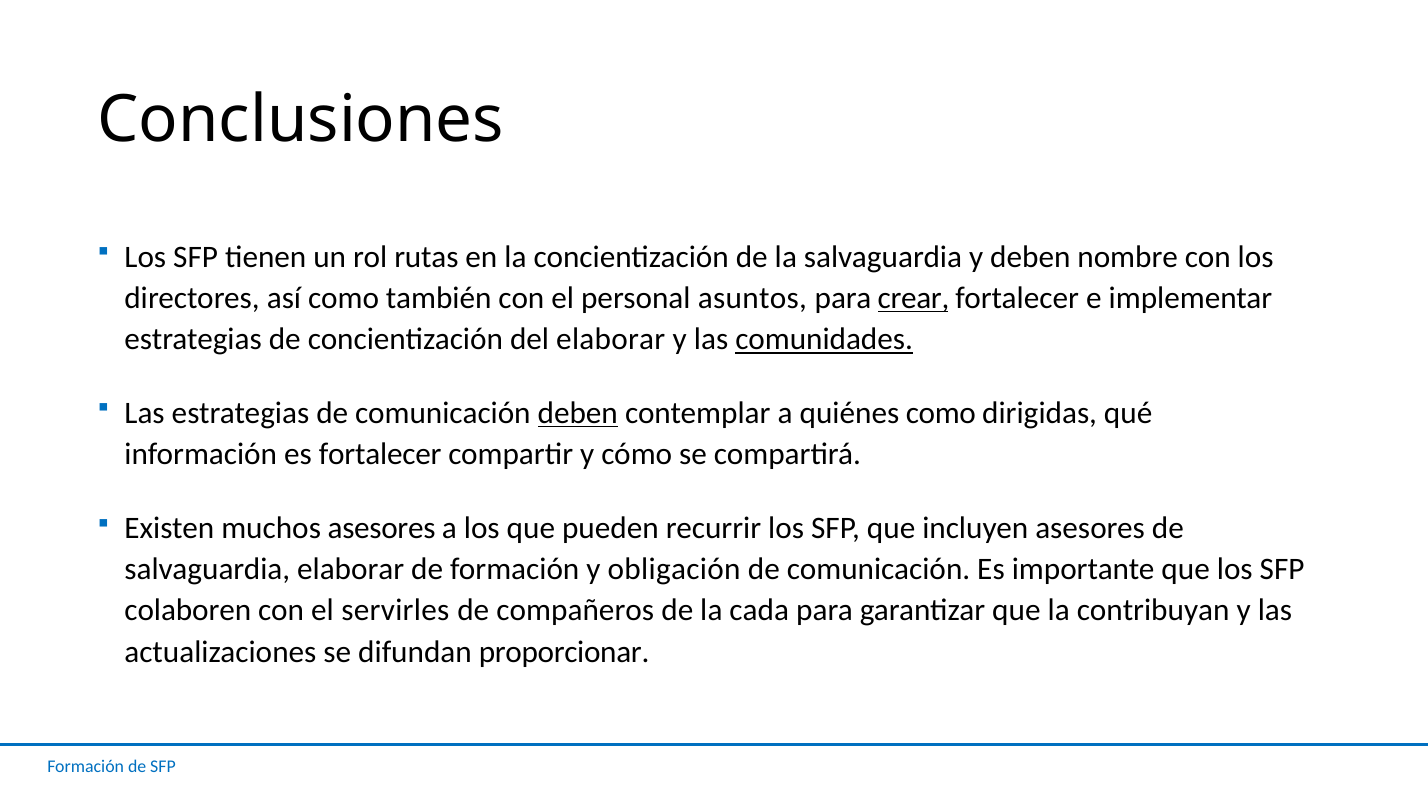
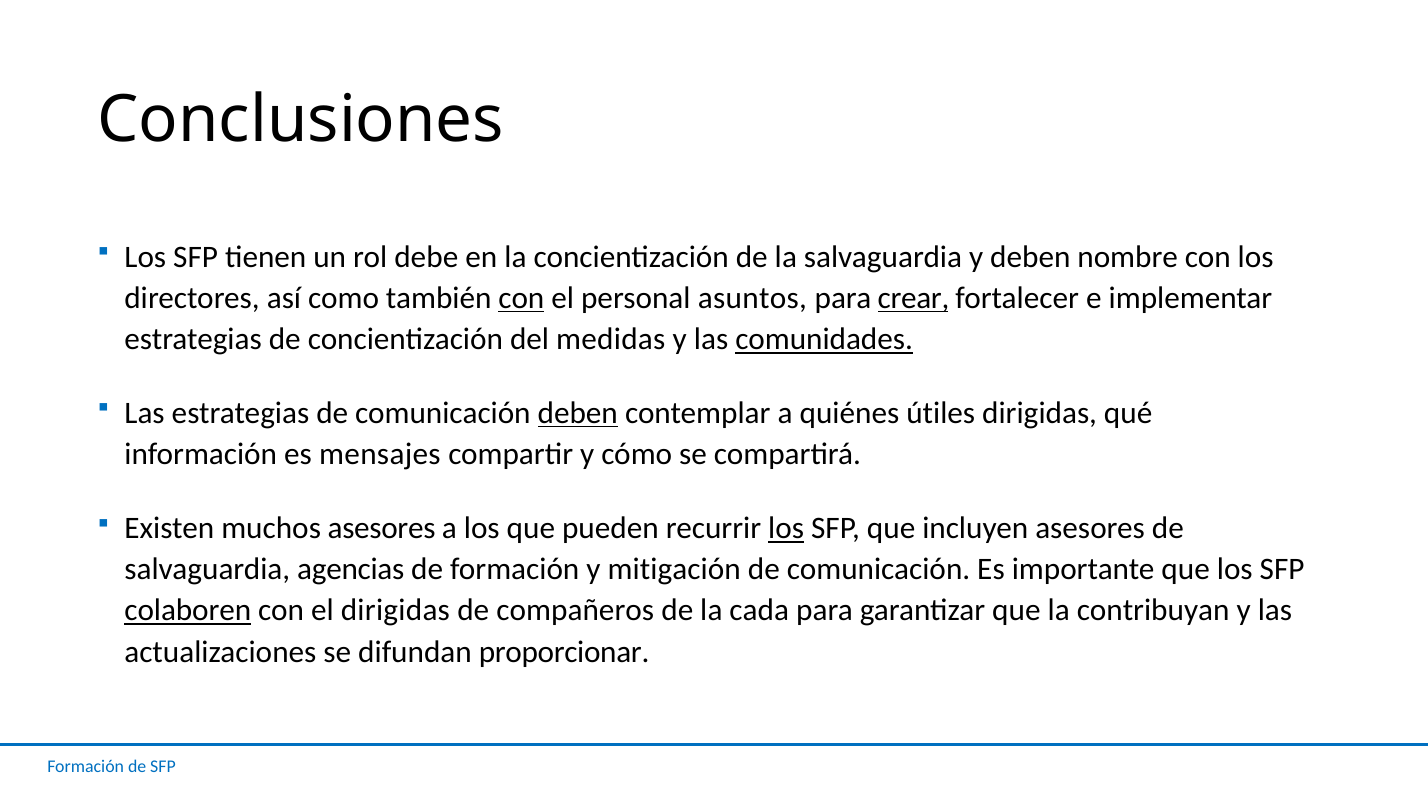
rutas: rutas -> debe (426, 257)
con underline: none -> present (521, 298)
del elaborar: elaborar -> medidas (611, 339)
quiénes como: como -> útiles (941, 413)
es fortalecer: fortalecer -> mensajes (380, 454)
los underline: none -> present (786, 528)
salvaguardia elaborar: elaborar -> agencias (351, 570)
obligación: obligación -> mitigación (674, 570)
colaboren underline: none -> present (188, 611)
el servirles: servirles -> dirigidas (395, 611)
